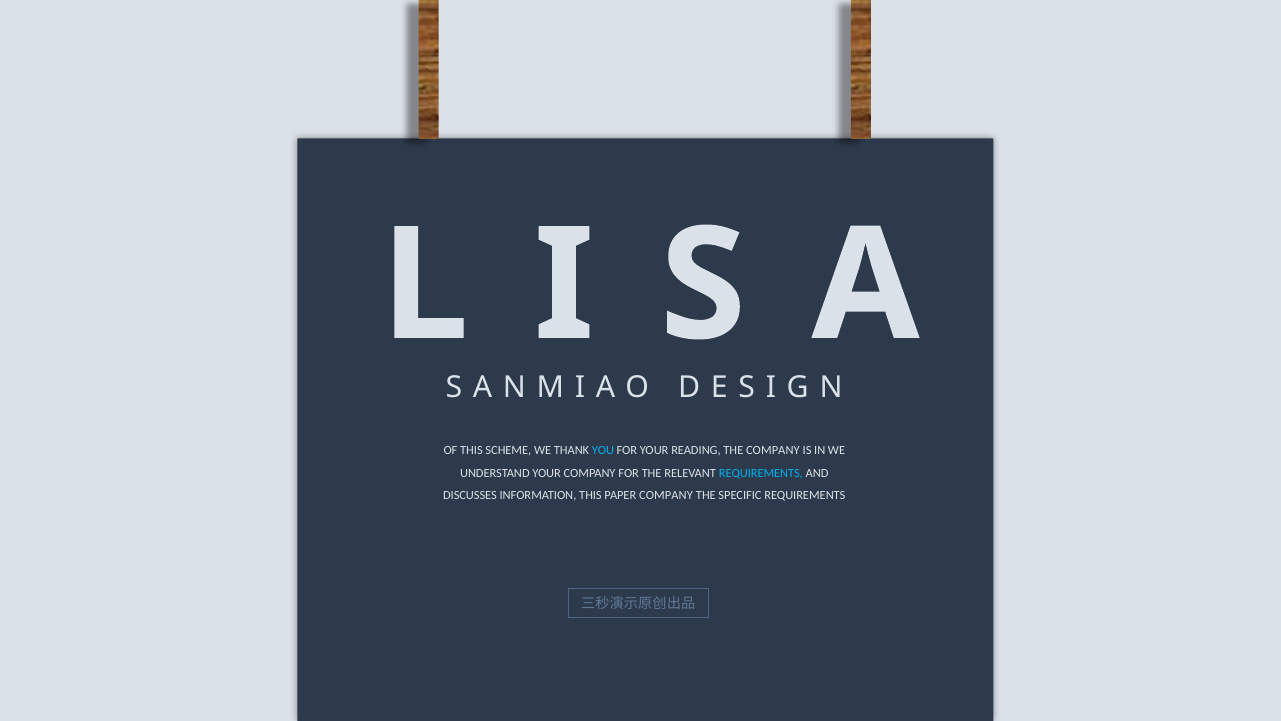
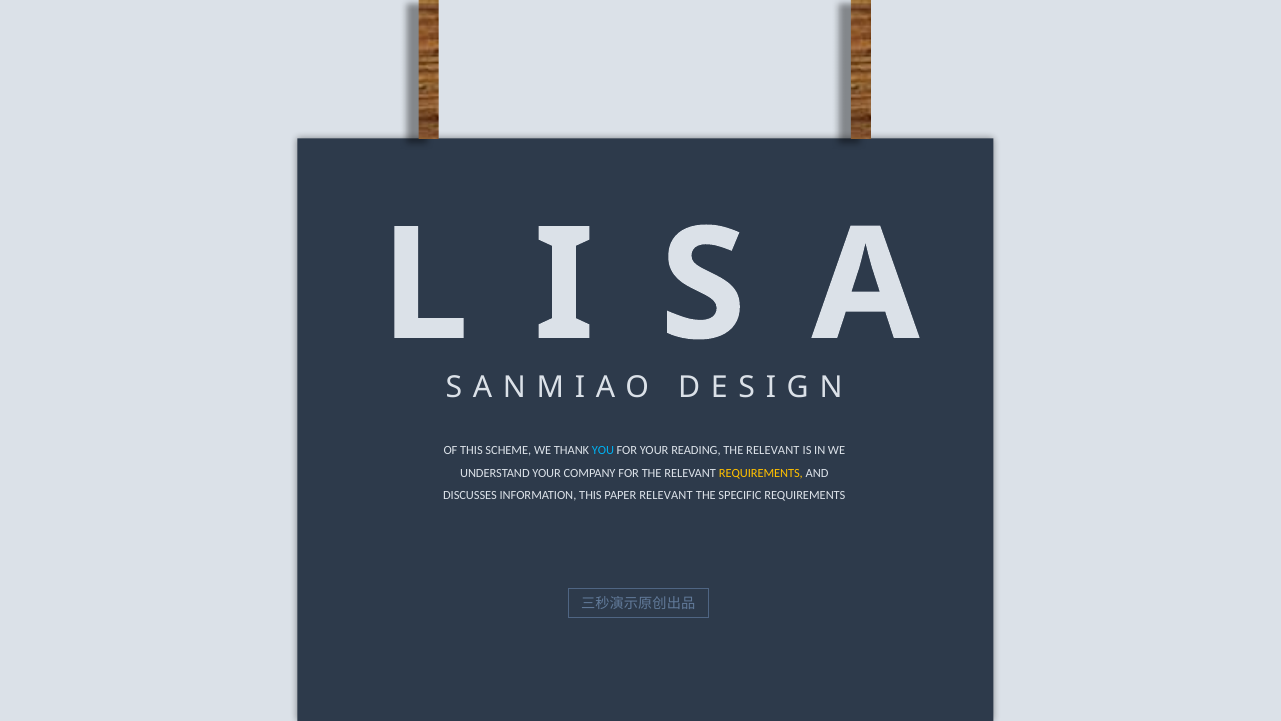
READING THE COMPANY: COMPANY -> RELEVANT (773, 450)
REQUIREMENTS colour: light blue -> yellow (761, 473)
PAPER COMPANY: COMPANY -> RELEVANT (666, 495)
